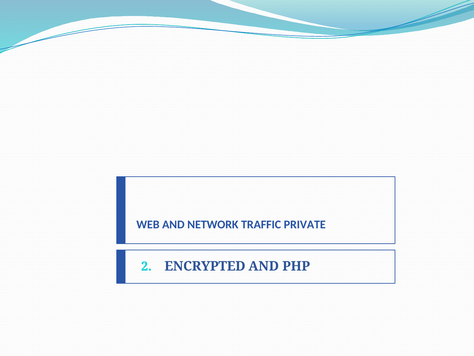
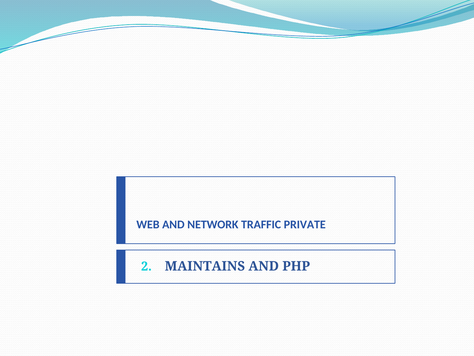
ENCRYPTED: ENCRYPTED -> MAINTAINS (205, 266)
